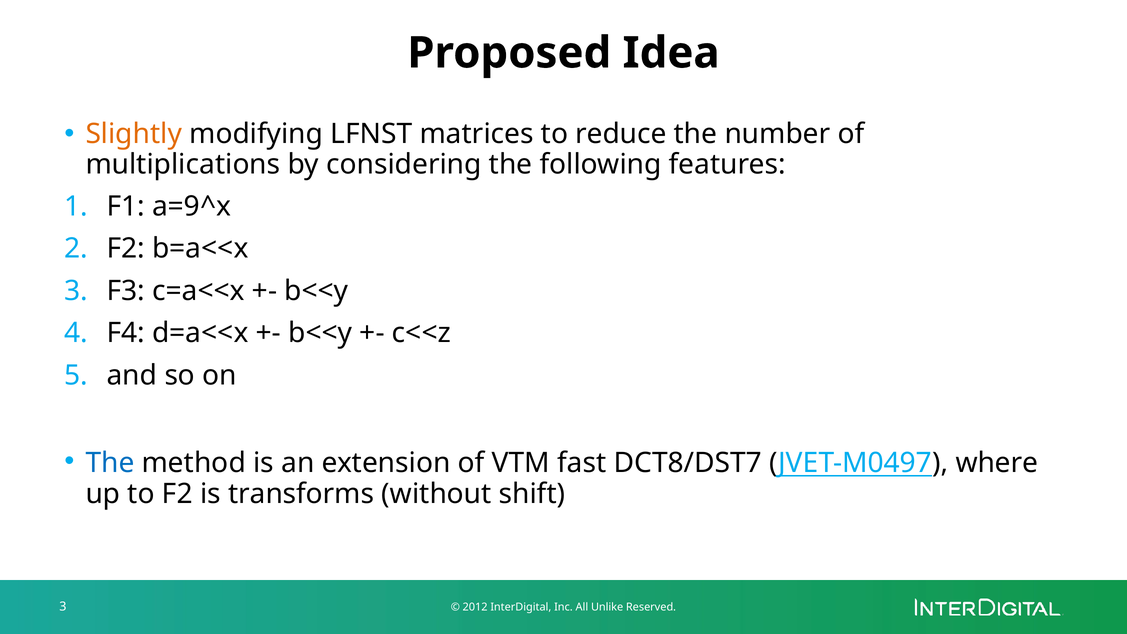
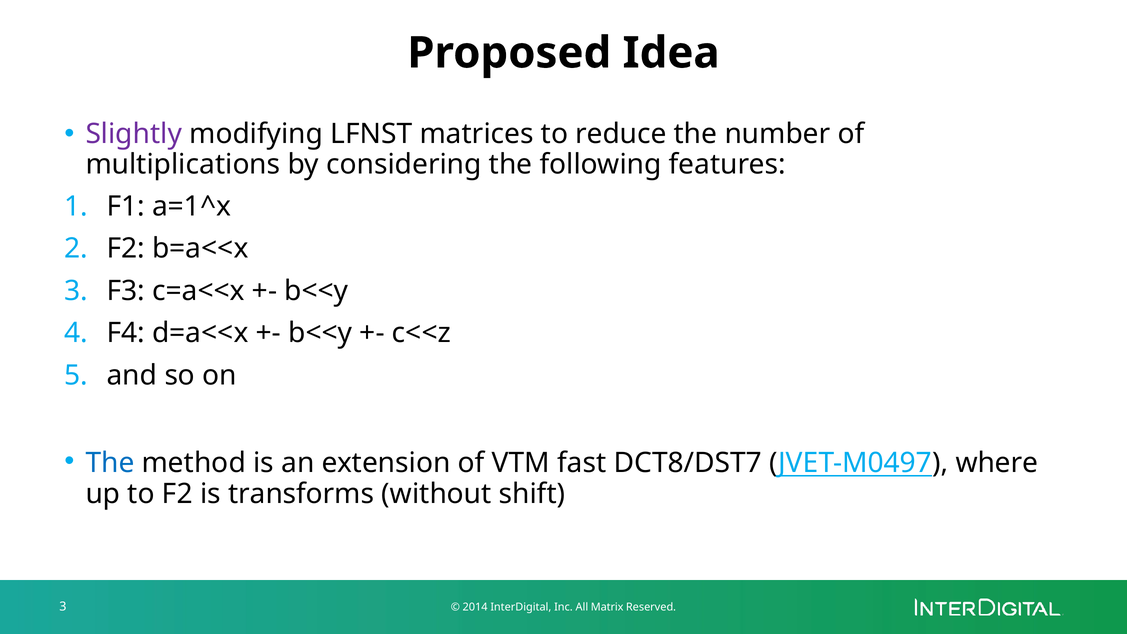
Slightly colour: orange -> purple (134, 134)
a=9^x: a=9^x -> a=1^x (192, 206)
2012: 2012 -> 2014 (475, 607)
Unlike: Unlike -> Matrix (607, 607)
